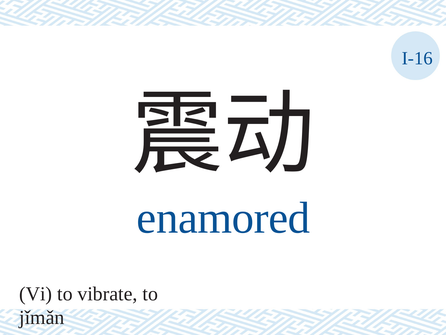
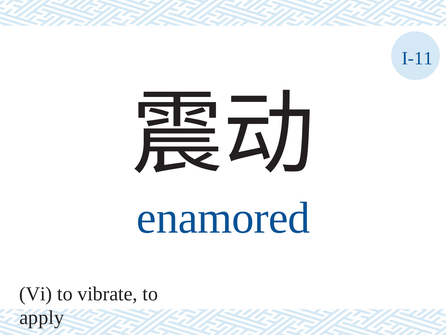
I-16: I-16 -> I-11 (417, 58)
jǐmǎn: jǐmǎn -> apply (42, 317)
